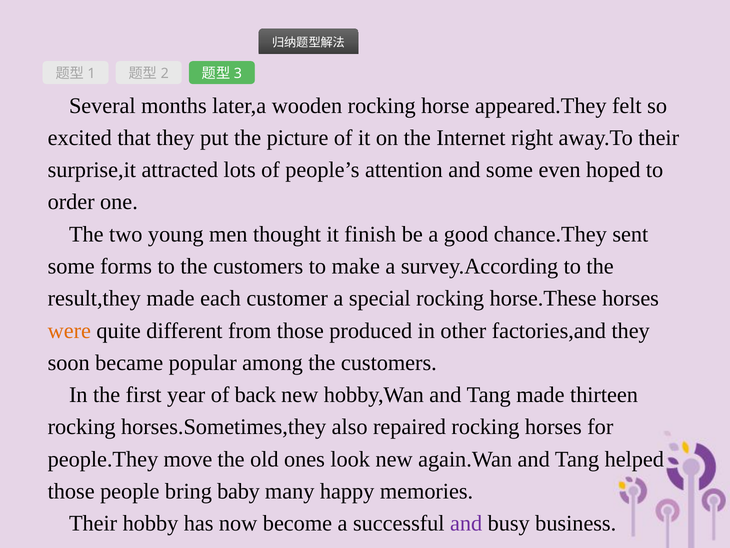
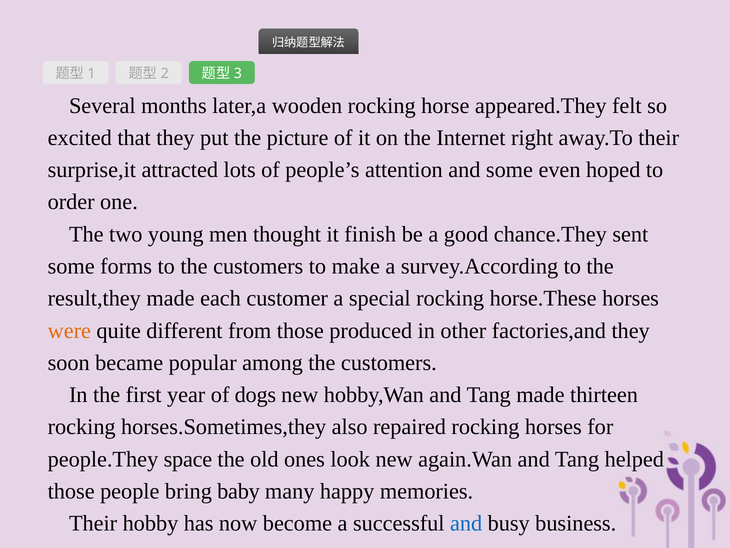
back: back -> dogs (255, 395)
move: move -> space (188, 459)
and colour: purple -> blue (466, 523)
